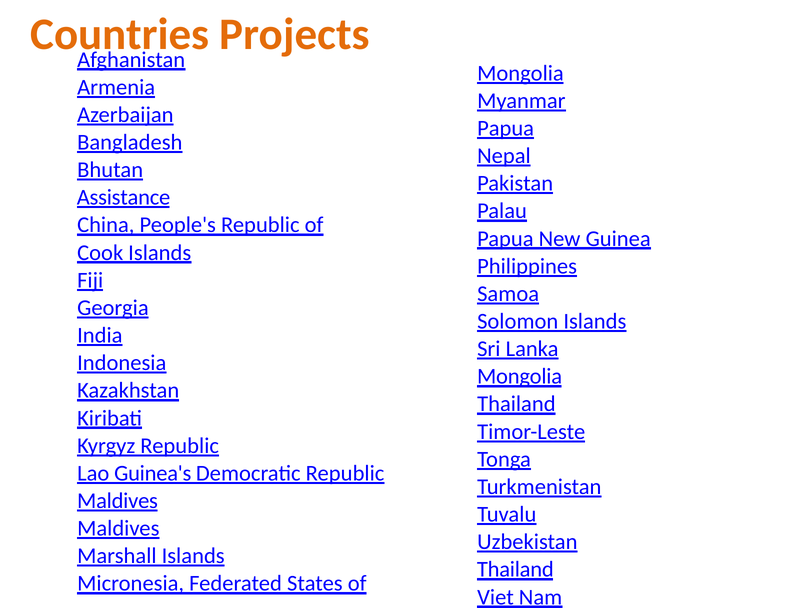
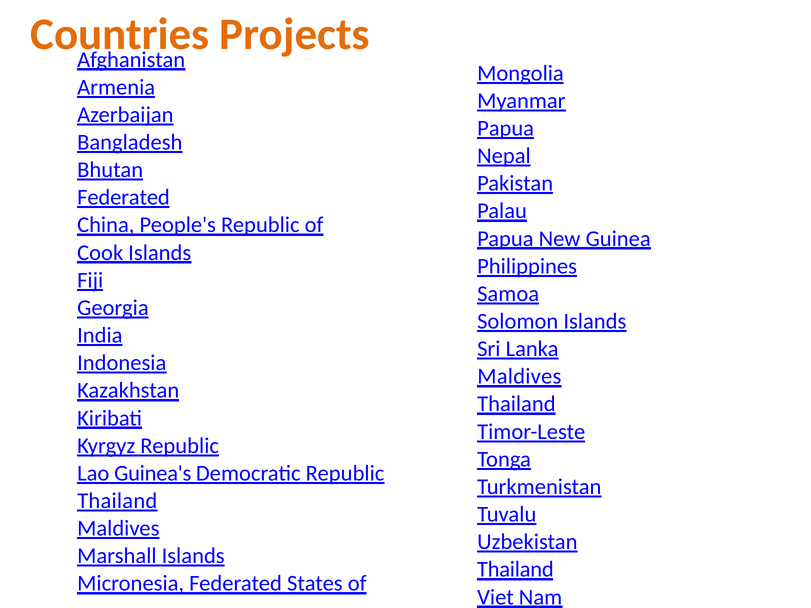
Assistance: Assistance -> Federated (123, 198)
Mongolia: Mongolia -> Maldives (519, 377)
Maldives: Maldives -> Thailand (117, 501)
